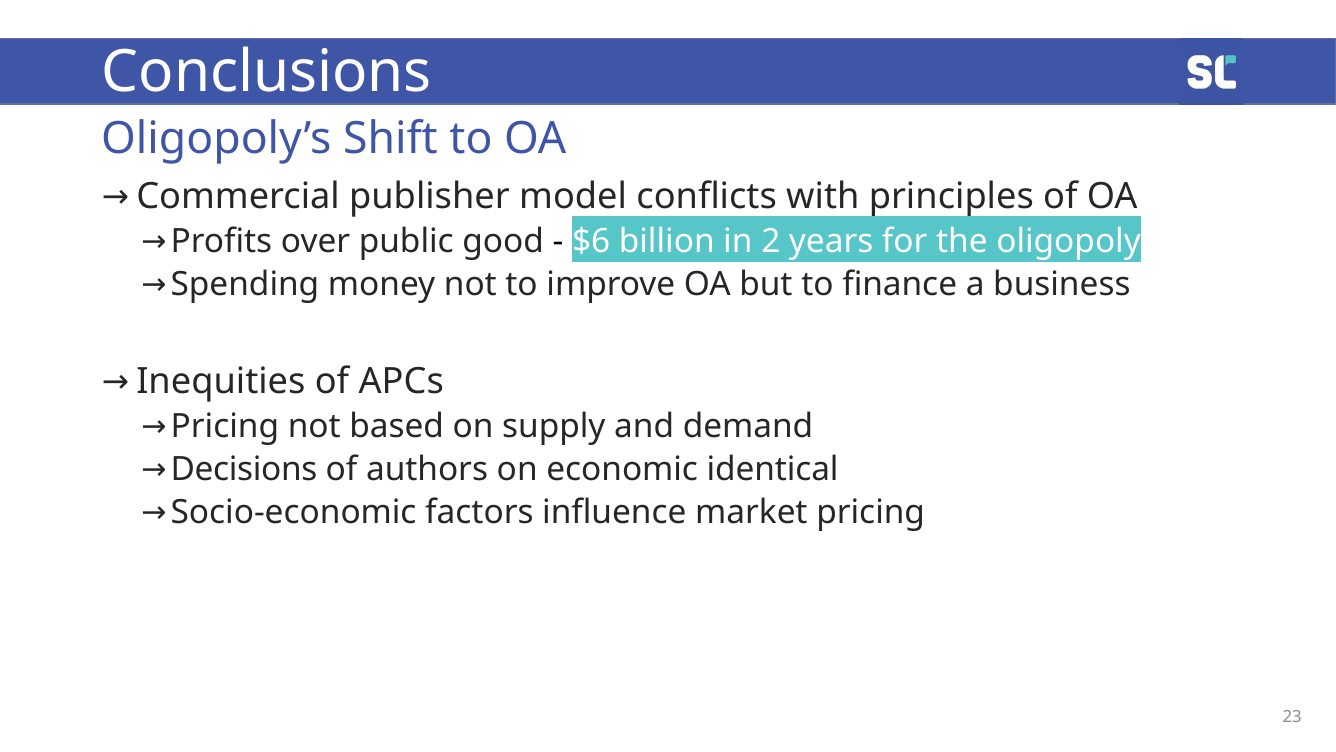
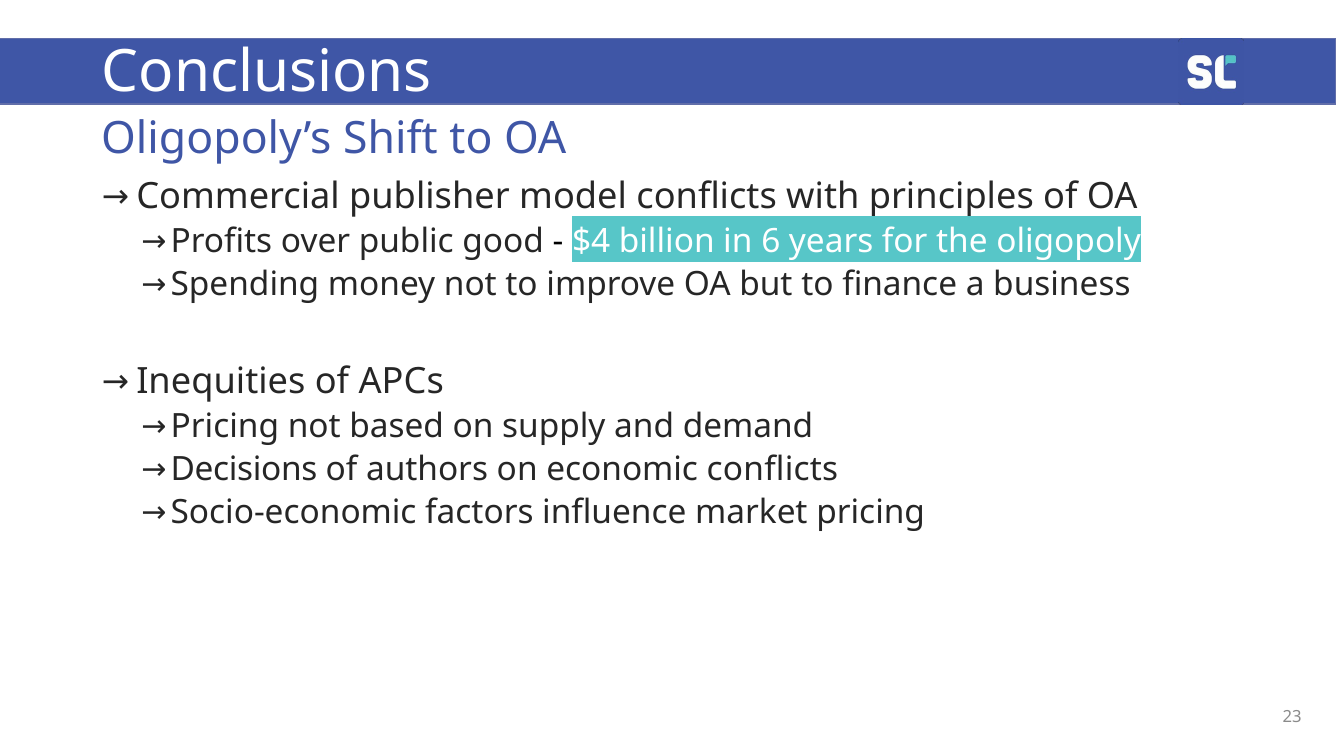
$6: $6 -> $4 (591, 241)
2: 2 -> 6 (771, 241)
economic identical: identical -> conflicts (772, 469)
